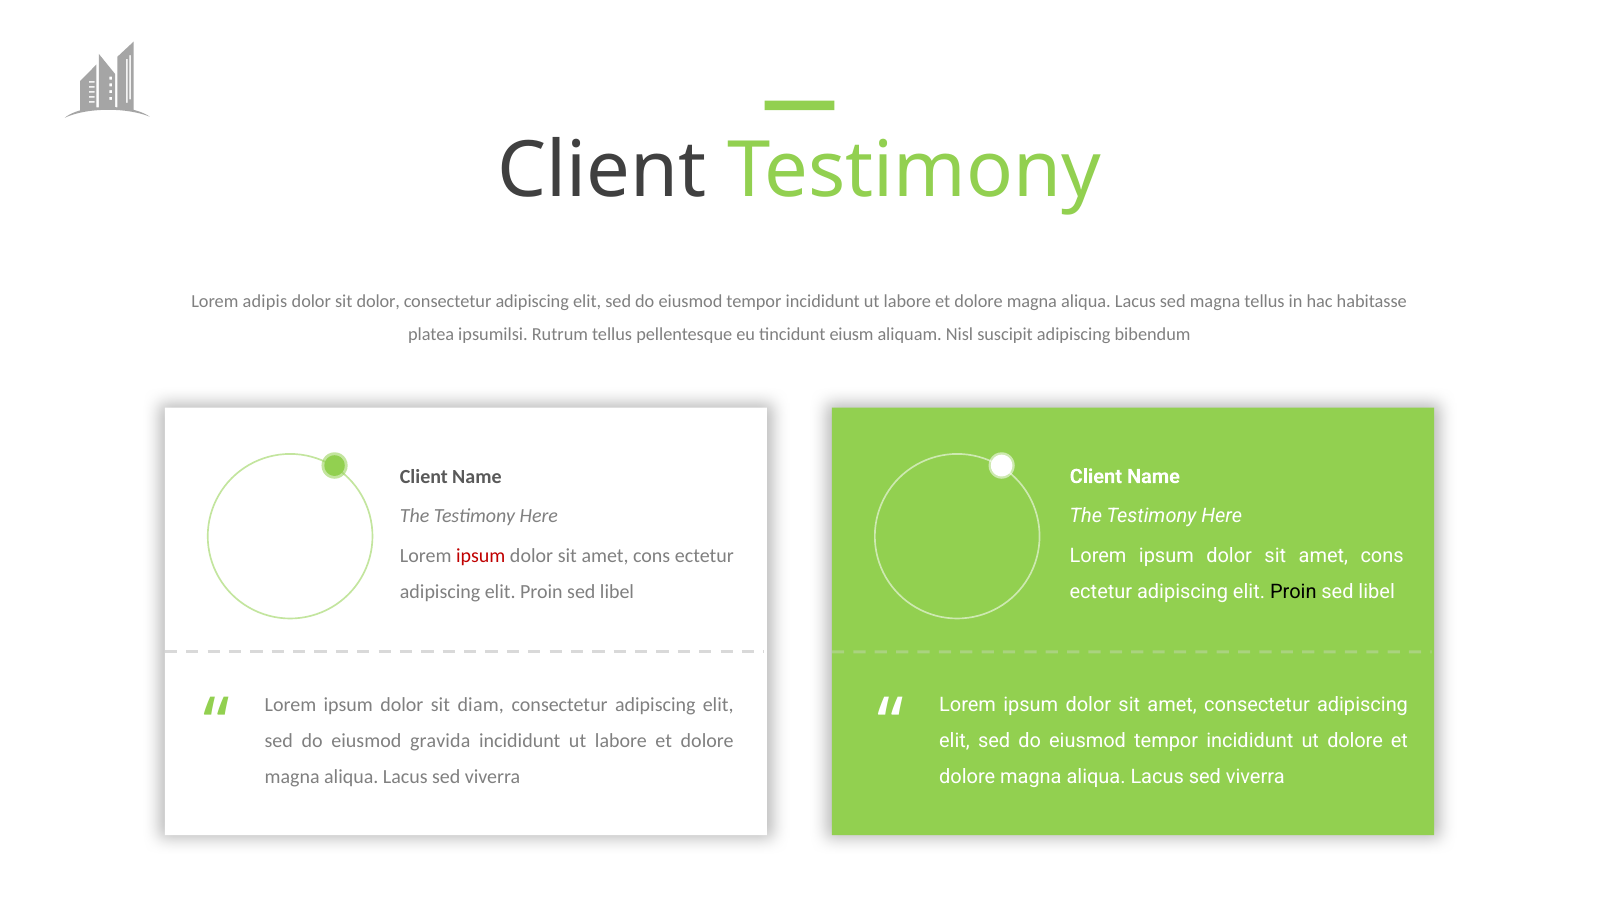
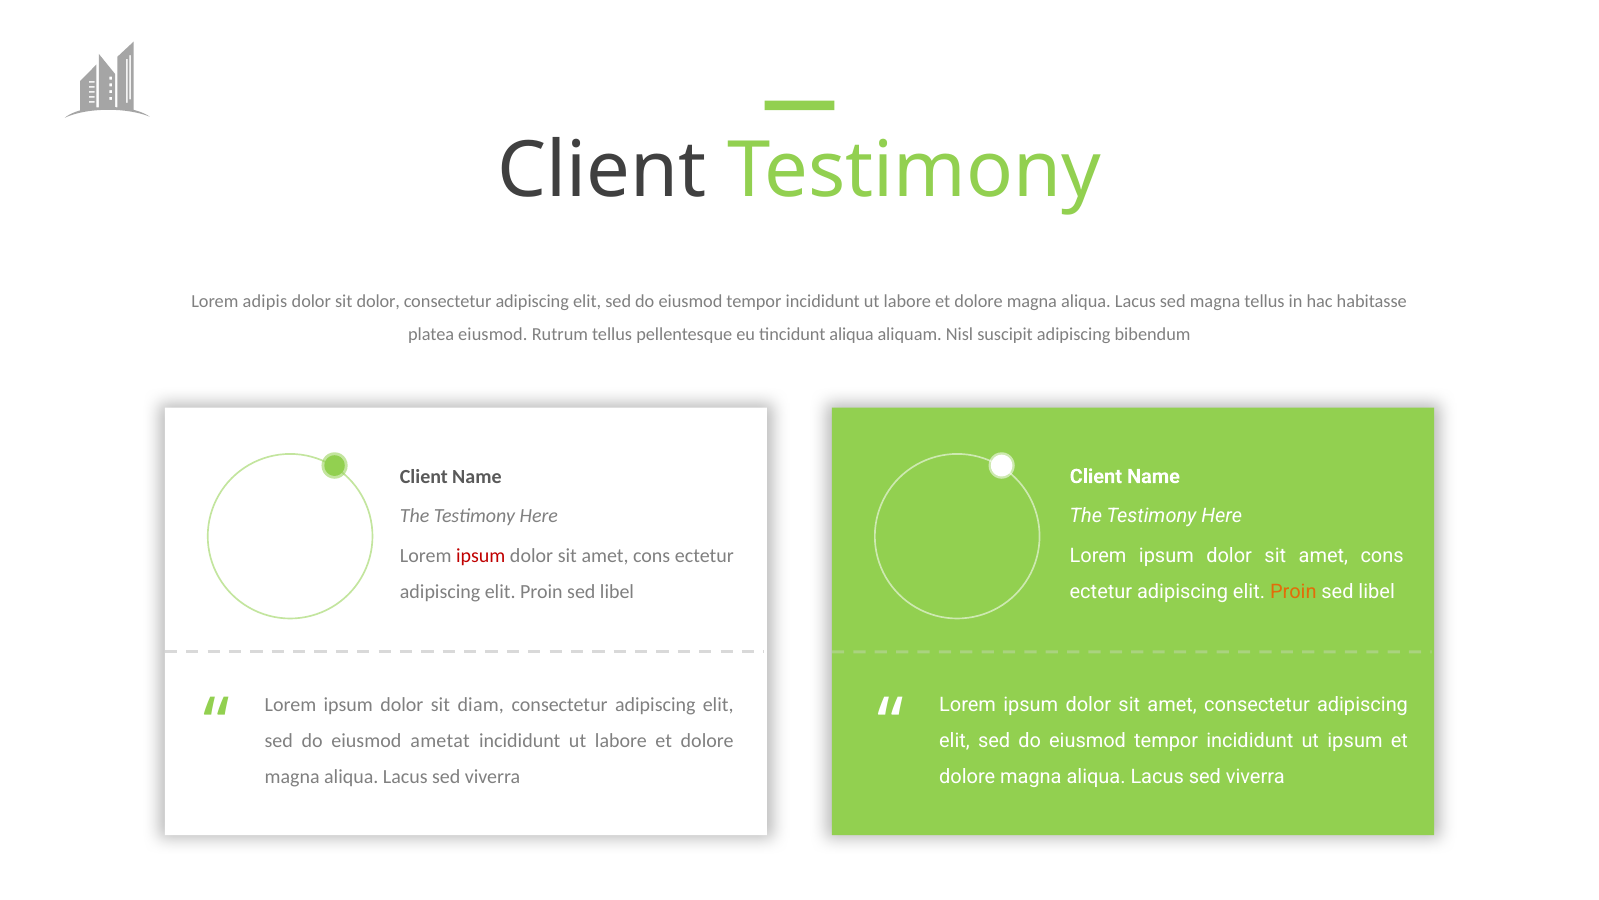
platea ipsumilsi: ipsumilsi -> eiusmod (493, 334)
tincidunt eiusm: eiusm -> aliqua (852, 334)
Proin colour: black -> orange (1293, 591)
ut dolore: dolore -> ipsum (1355, 741)
gravida: gravida -> ametat (440, 741)
